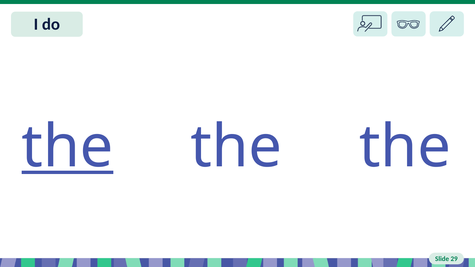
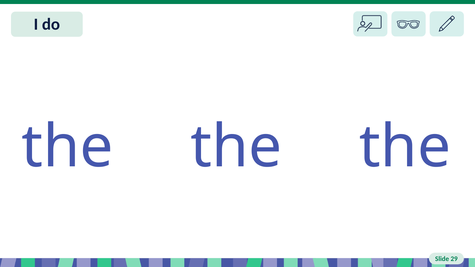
the underline: present -> none (67, 147)
